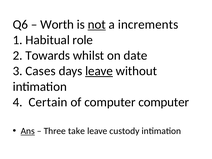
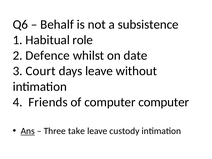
Worth: Worth -> Behalf (57, 24)
not underline: present -> none (97, 24)
increments: increments -> subsistence (148, 24)
Towards: Towards -> Defence (48, 56)
Cases: Cases -> Court (41, 71)
leave underline: present -> none (99, 71)
Certain: Certain -> Friends (48, 102)
